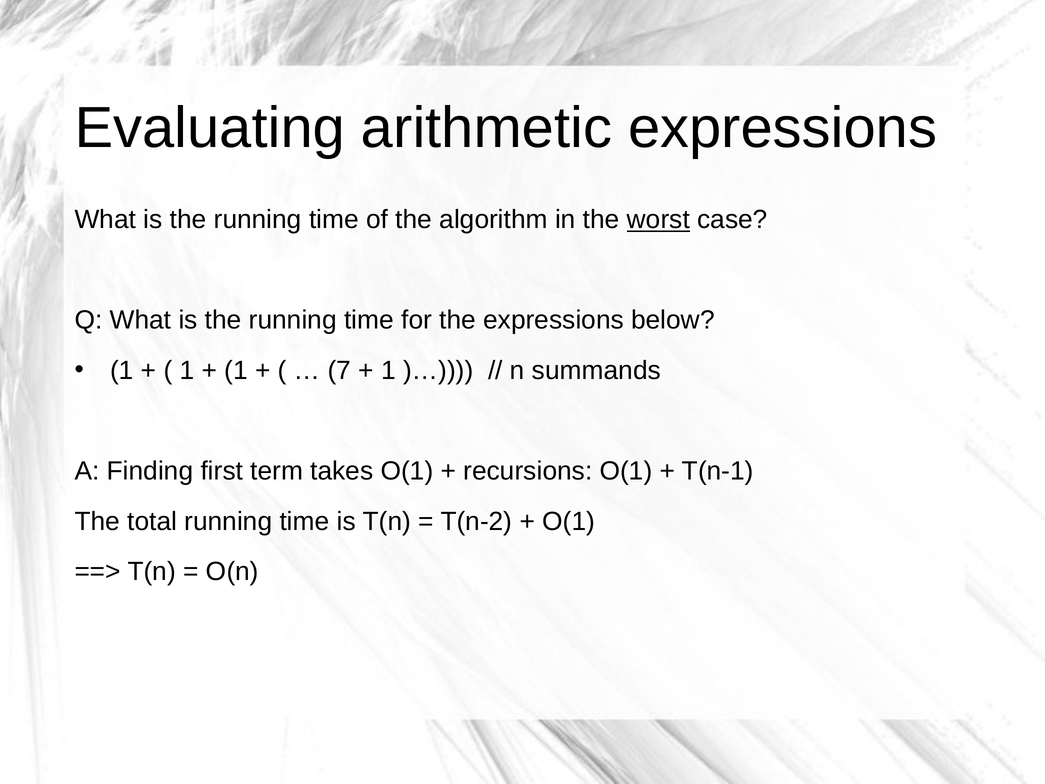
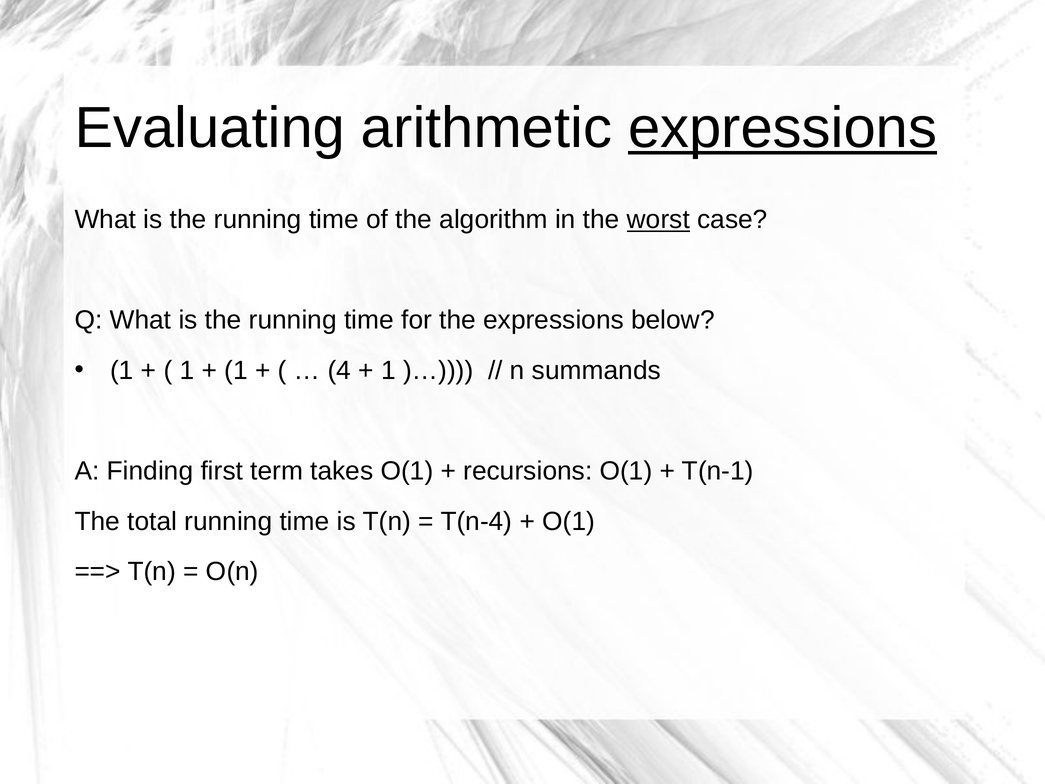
expressions underline: none -> present (783, 128)
7: 7 -> 4 (339, 370)
T(n-2: T(n-2 -> T(n-4 (476, 521)
